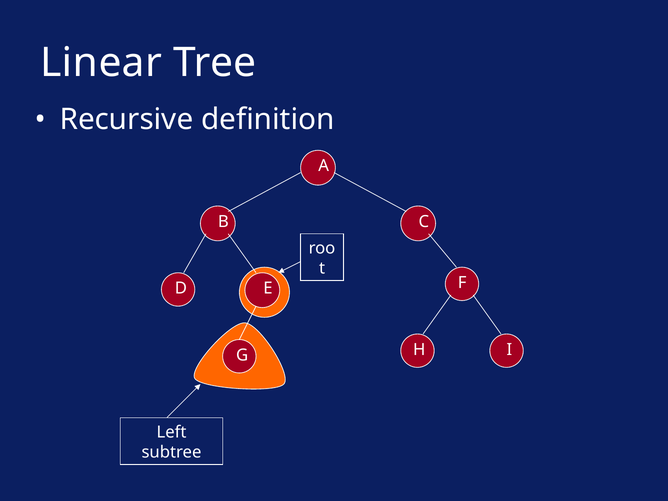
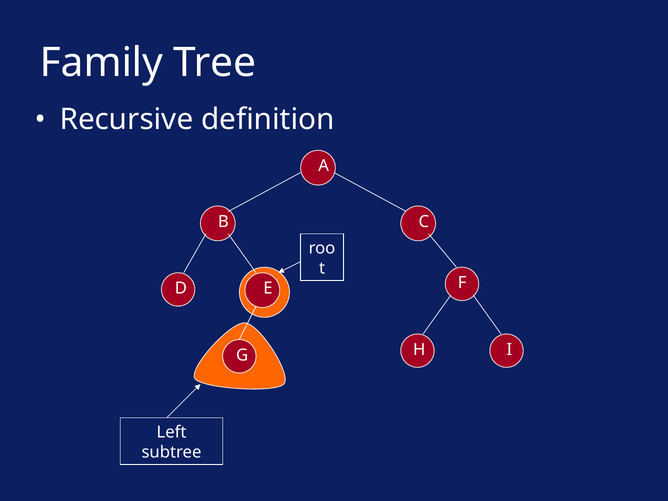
Linear: Linear -> Family (101, 63)
